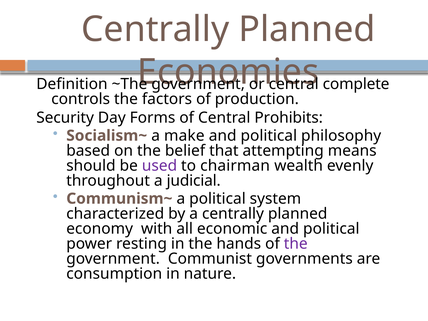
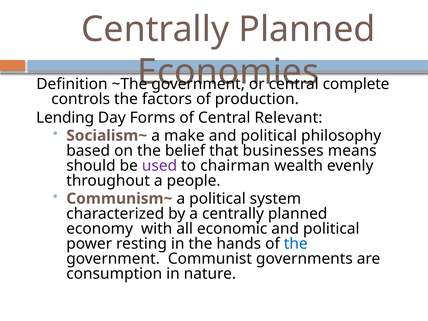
Security: Security -> Lending (65, 118)
Prohibits: Prohibits -> Relevant (288, 118)
attempting: attempting -> businesses (283, 151)
judicial: judicial -> people (194, 181)
the colour: purple -> blue (296, 244)
